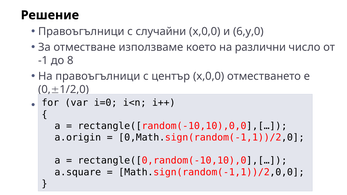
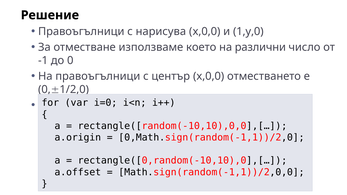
случайни: случайни -> нарисува (161, 32)
6,y,0: 6,y,0 -> 1,y,0 (248, 32)
8: 8 -> 0 (70, 61)
a.square: a.square -> a.offset (78, 172)
